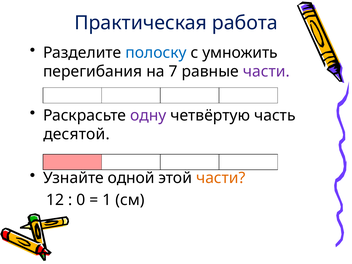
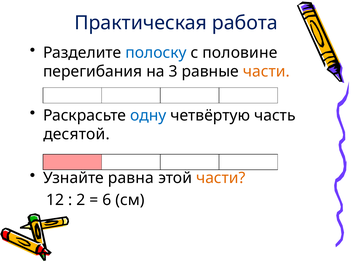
умножить: умножить -> половине (240, 53)
7: 7 -> 3 (173, 72)
части colour: purple -> orange (266, 72)
одну colour: purple -> blue (148, 115)
одной: одной -> равна (131, 178)
0: 0 -> 2 (81, 200)
1: 1 -> 6 (107, 200)
